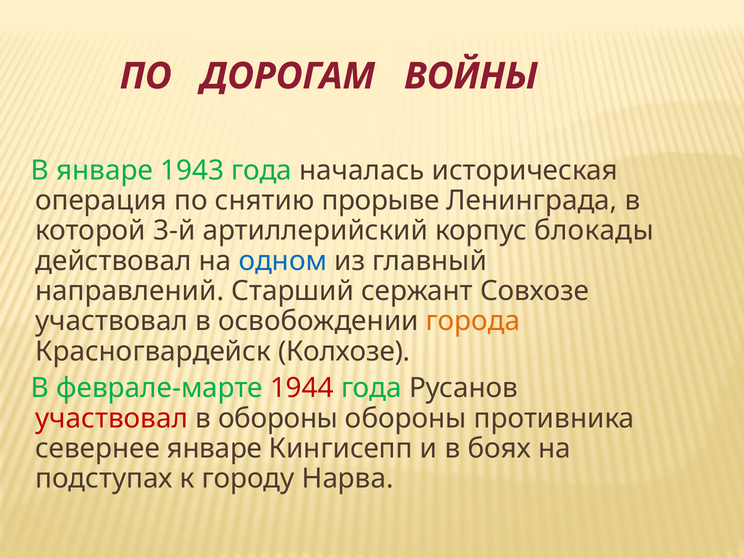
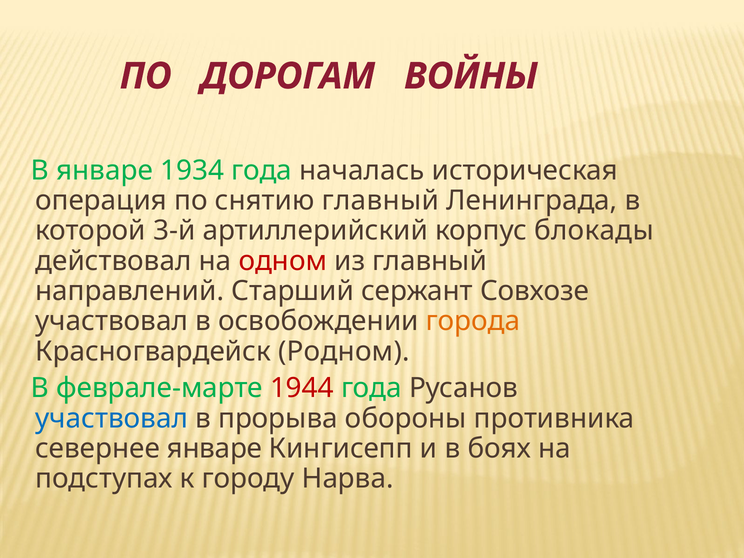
1943: 1943 -> 1934 (192, 170)
снятию прорыве: прорыве -> главный (380, 200)
одном colour: blue -> red (283, 261)
Колхозе: Колхозе -> Родном (344, 351)
участвовал colour: red -> blue (112, 418)
в обороны: обороны -> прорыва (278, 418)
